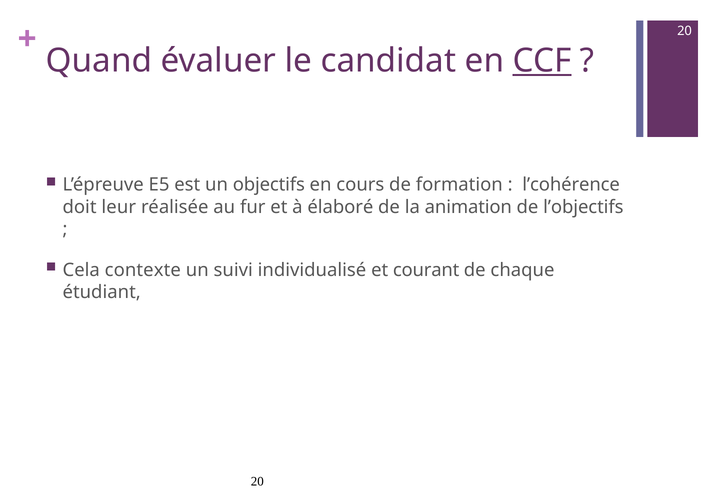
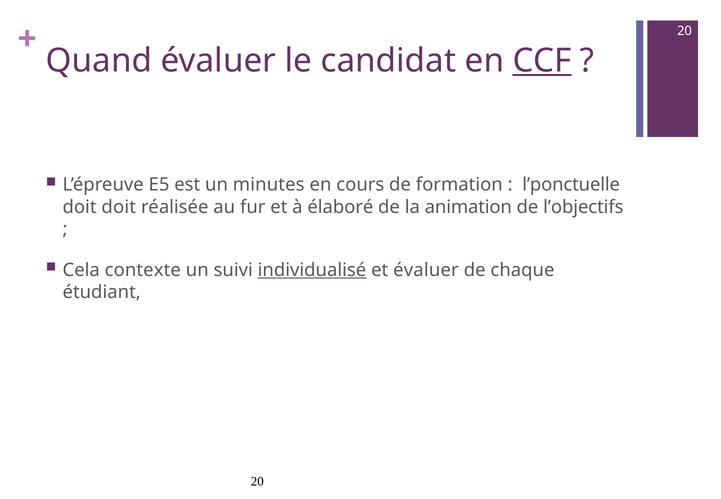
objectifs: objectifs -> minutes (269, 185)
l’cohérence: l’cohérence -> l’ponctuelle (571, 185)
doit leur: leur -> doit (119, 207)
individualisé underline: none -> present (312, 270)
et courant: courant -> évaluer (426, 270)
